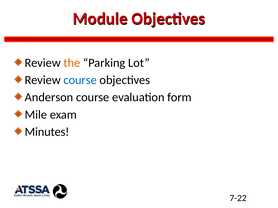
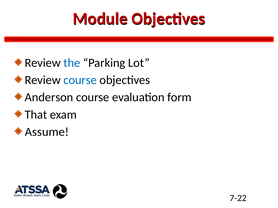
the colour: orange -> blue (72, 63)
Mile: Mile -> That (36, 115)
Minutes: Minutes -> Assume (47, 132)
